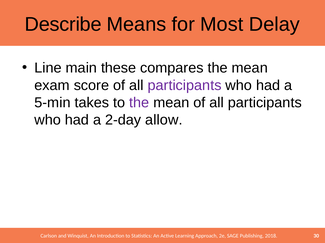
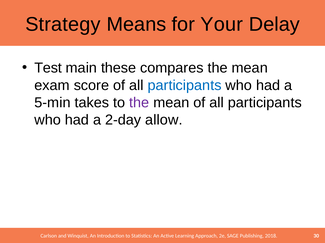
Describe: Describe -> Strategy (63, 24)
Most: Most -> Your (222, 24)
Line: Line -> Test (48, 68)
participants colour: purple -> blue (185, 86)
